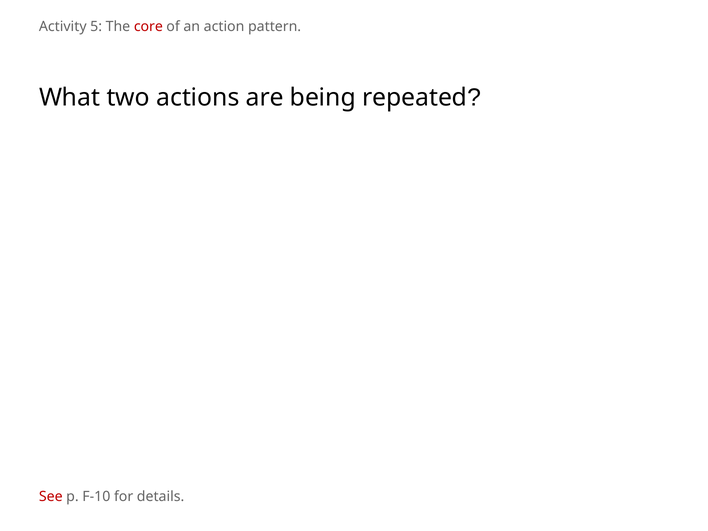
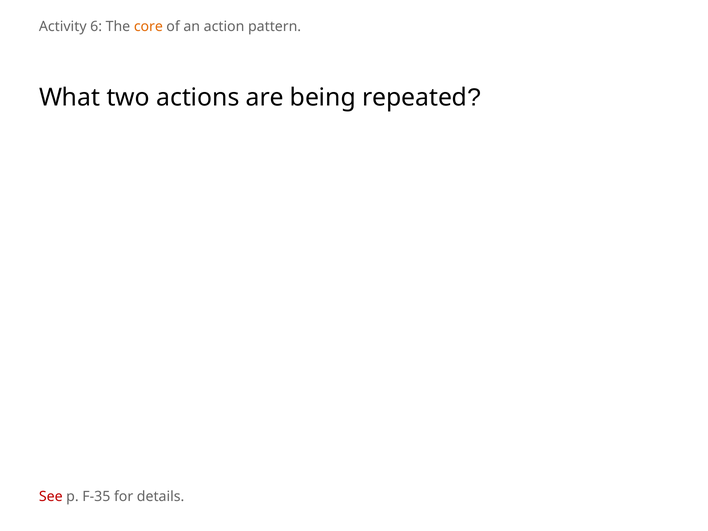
5: 5 -> 6 (96, 27)
core colour: red -> orange (148, 27)
F-10: F-10 -> F-35 (96, 497)
